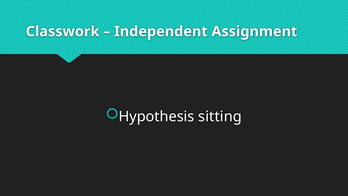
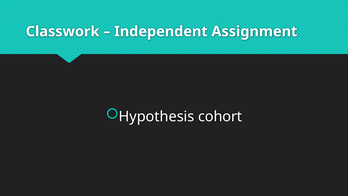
sitting: sitting -> cohort (220, 116)
